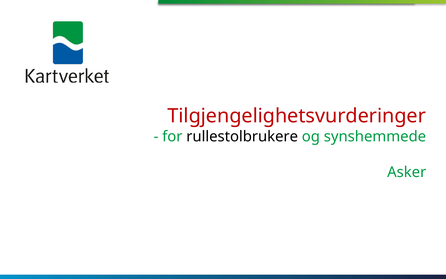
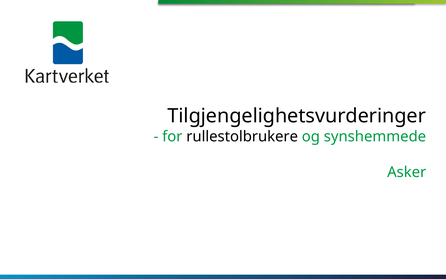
Tilgjengelighetsvurderinger colour: red -> black (297, 116)
